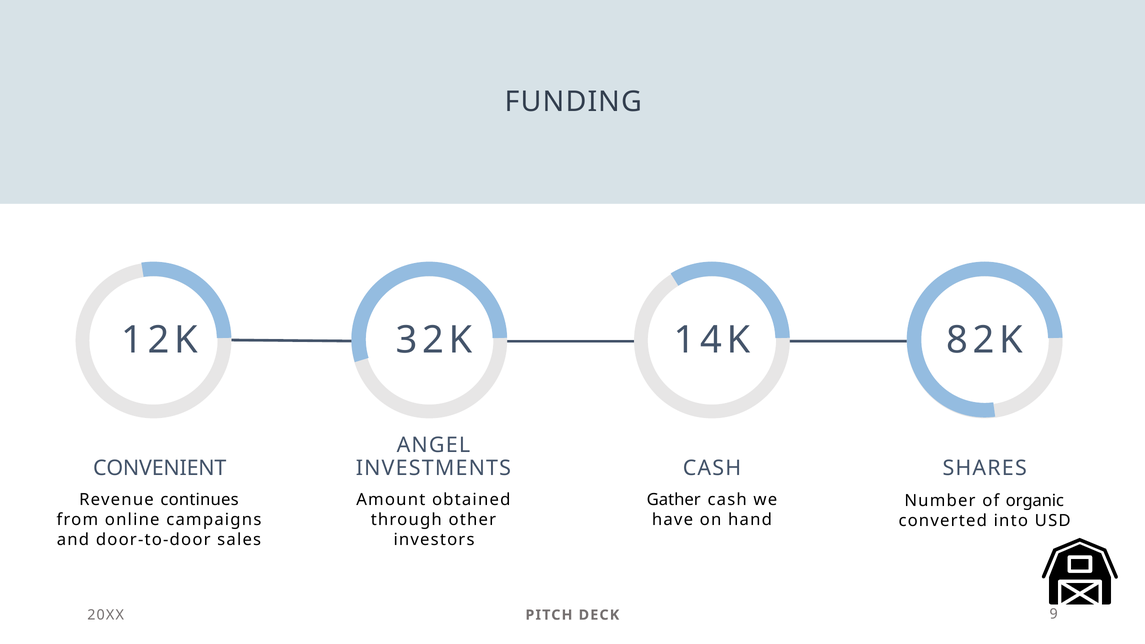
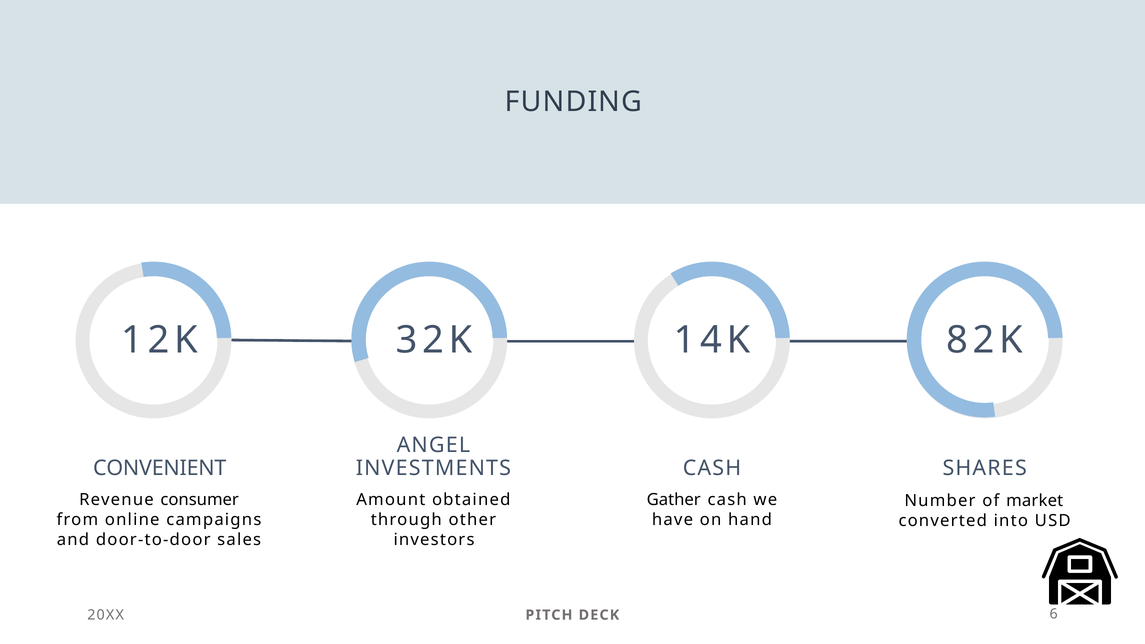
continues: continues -> consumer (200, 500)
organic: organic -> market (1035, 501)
9: 9 -> 6 (1054, 614)
